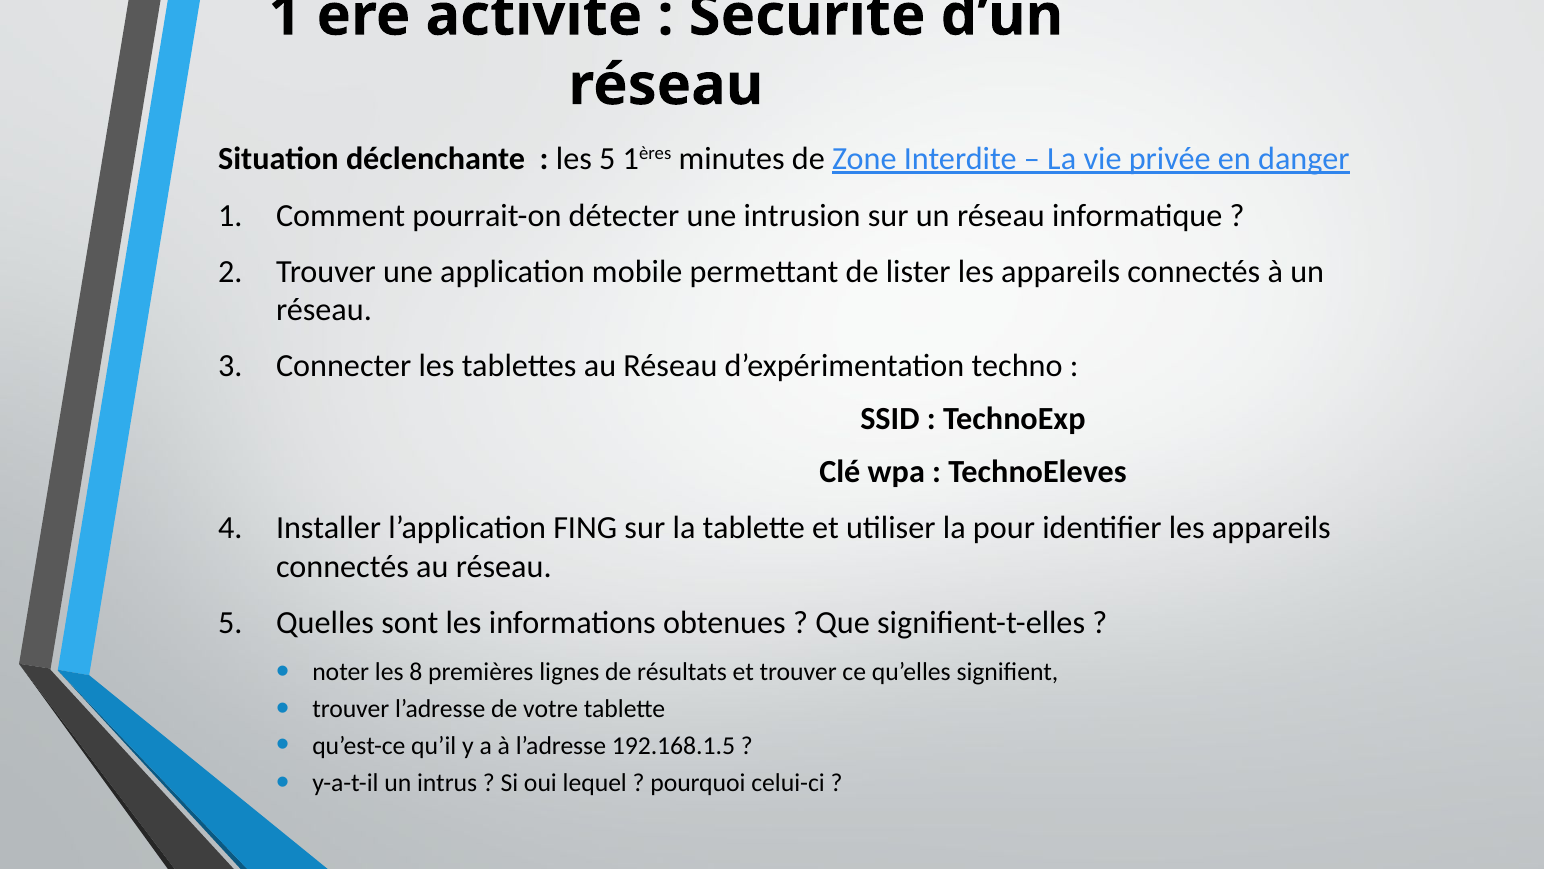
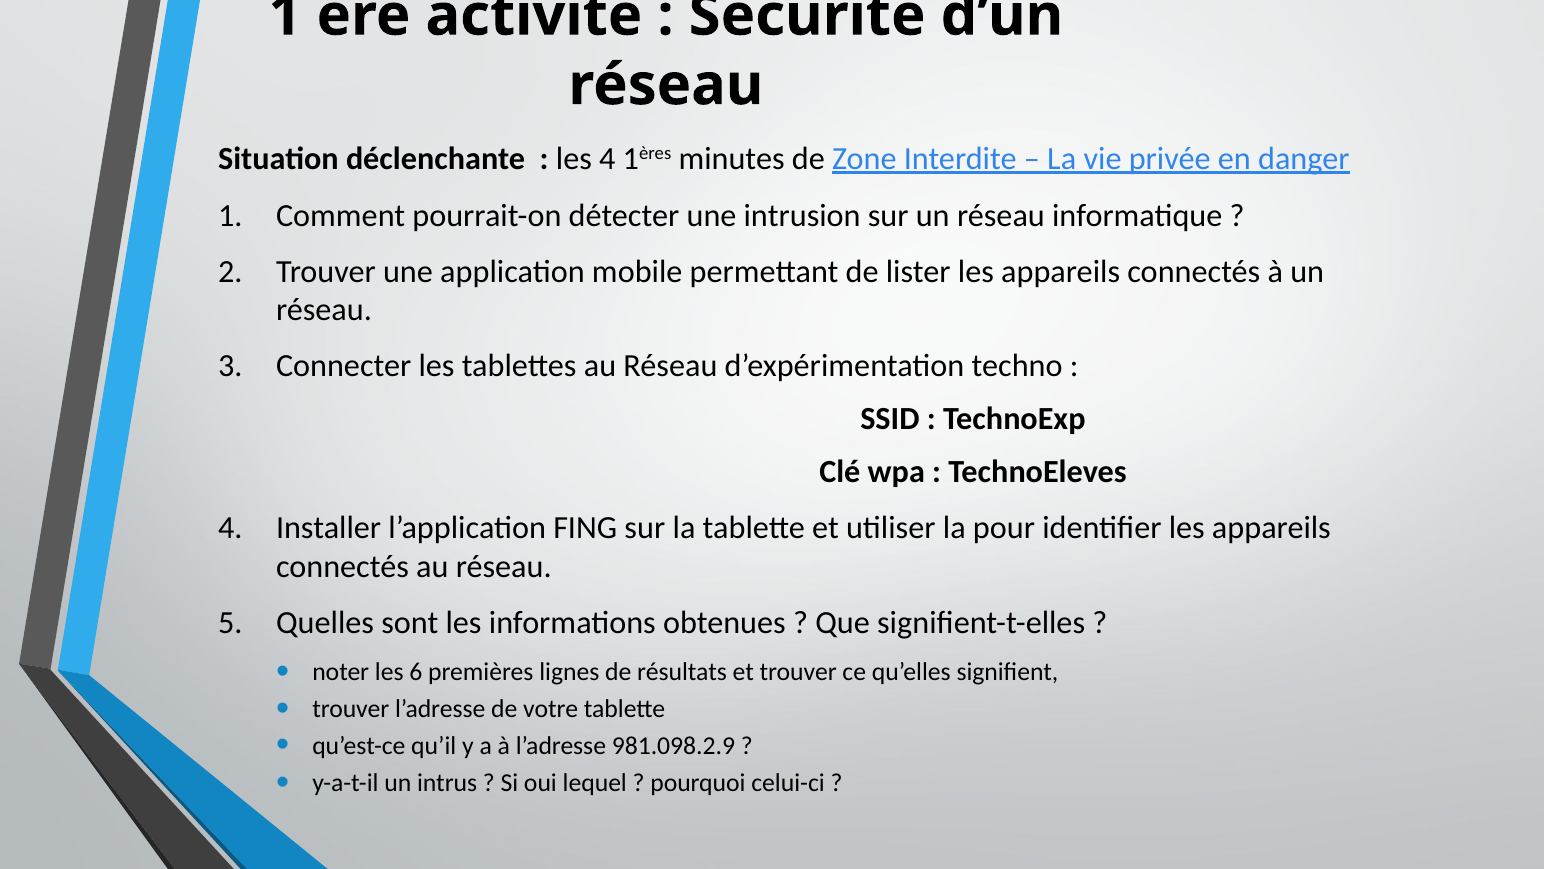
les 5: 5 -> 4 (607, 159)
8: 8 -> 6 (416, 672)
192.168.1.5: 192.168.1.5 -> 981.098.2.9 (673, 745)
